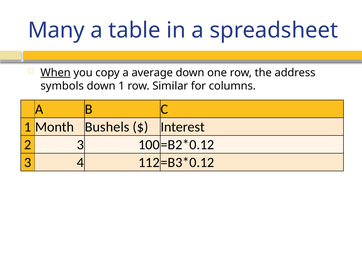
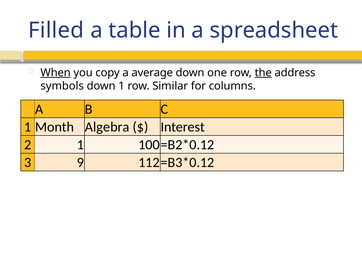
Many: Many -> Filled (56, 30)
the underline: none -> present (263, 73)
Bushels: Bushels -> Algebra (107, 127)
2 3: 3 -> 1 (80, 145)
4: 4 -> 9 (80, 162)
